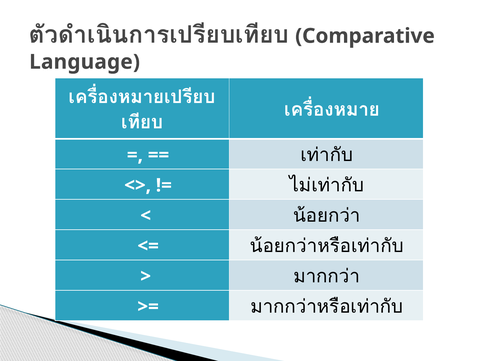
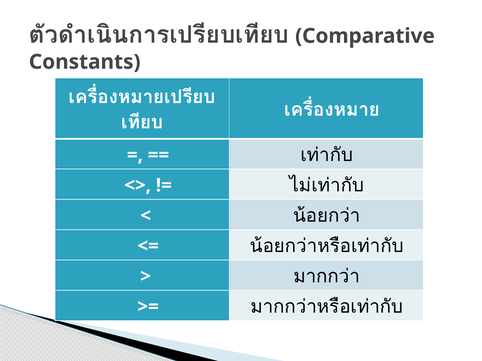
Language: Language -> Constants (85, 62)
